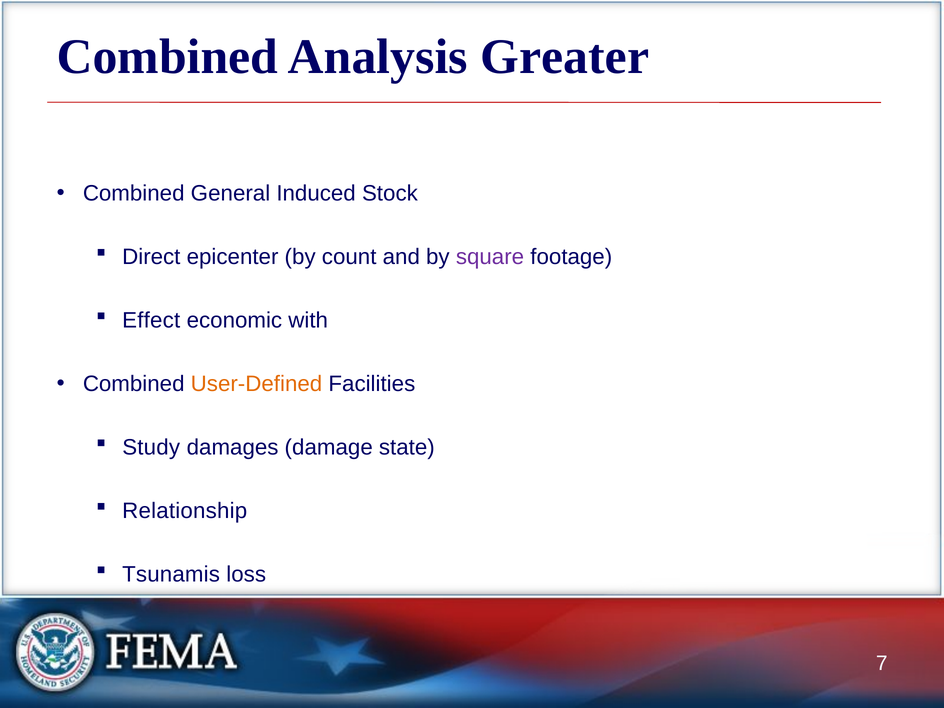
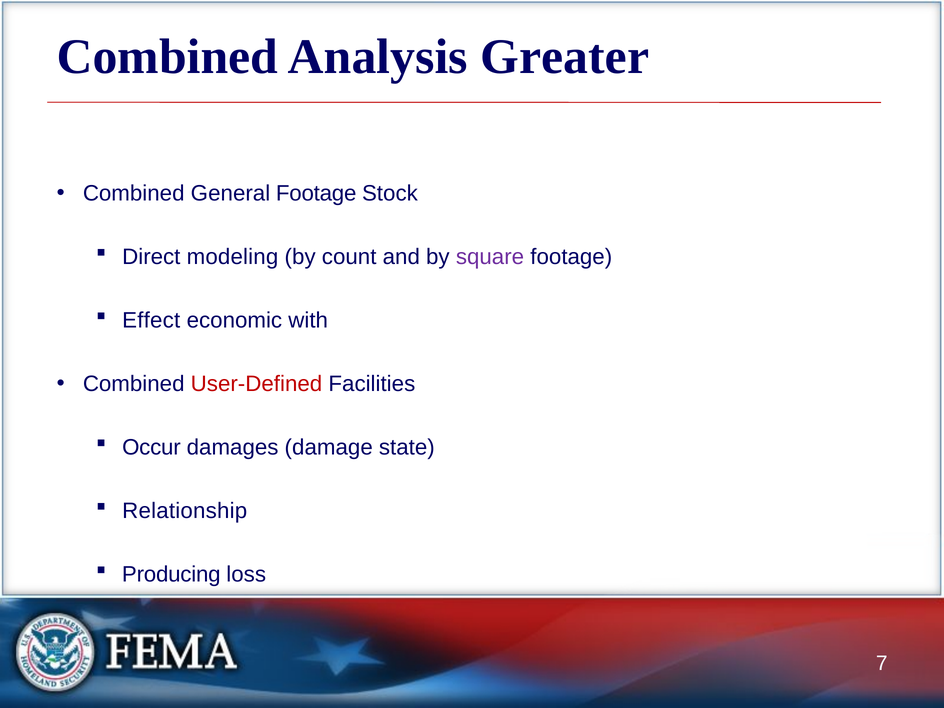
General Induced: Induced -> Footage (316, 193)
epicenter: epicenter -> modeling (232, 257)
User-Defined colour: orange -> red (256, 384)
Study: Study -> Occur (151, 447)
Tsunamis: Tsunamis -> Producing (171, 574)
